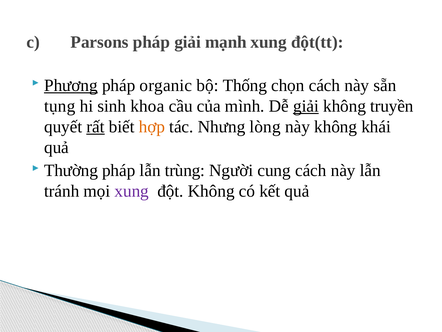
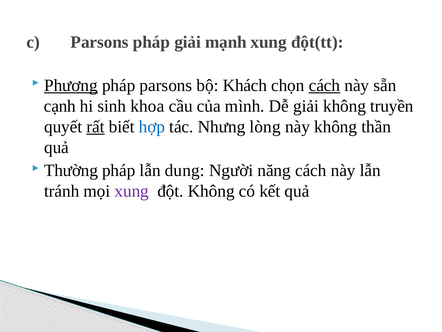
pháp organic: organic -> parsons (166, 85)
Thống: Thống -> Khách (245, 85)
cách underline: none -> present (324, 85)
tụng: tụng -> cạnh (60, 106)
giải underline: present -> none (306, 106)
hợp colour: orange -> blue (152, 127)
khái: khái -> thần (376, 127)
trùng: trùng -> dung (185, 170)
cung: cung -> năng (274, 170)
